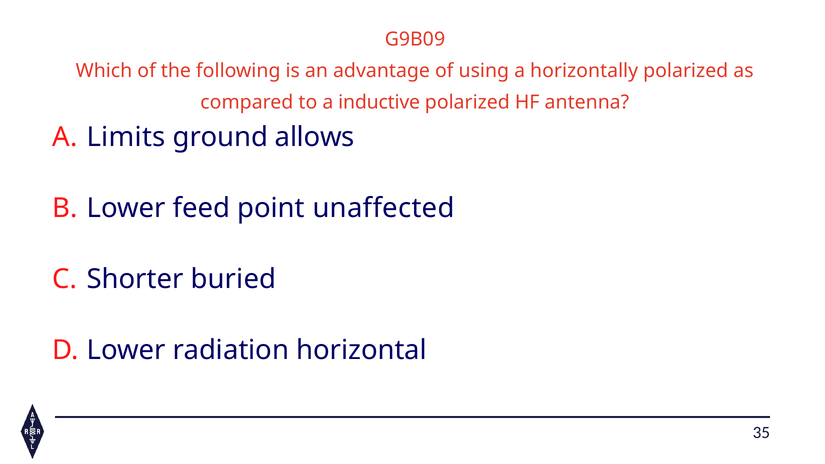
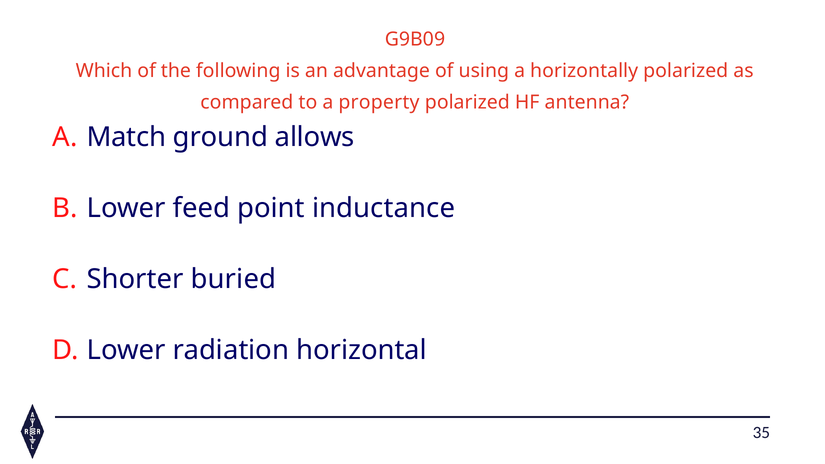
inductive: inductive -> property (379, 103)
Limits: Limits -> Match (126, 137)
unaffected: unaffected -> inductance (384, 208)
